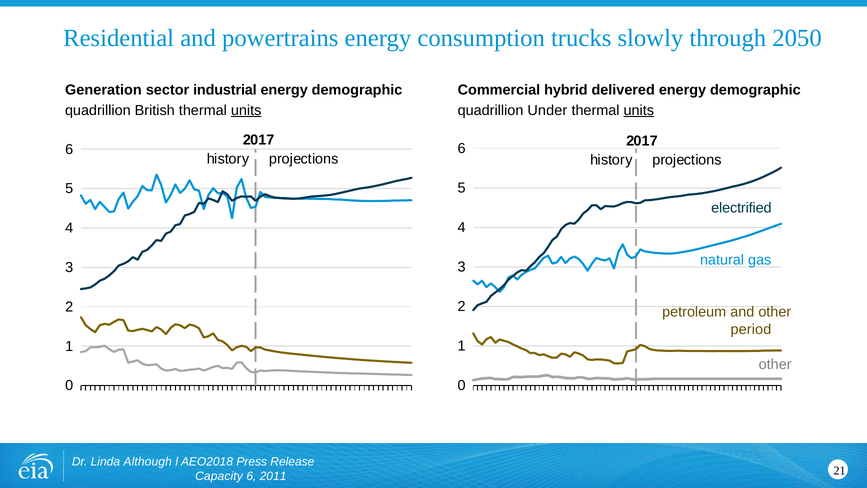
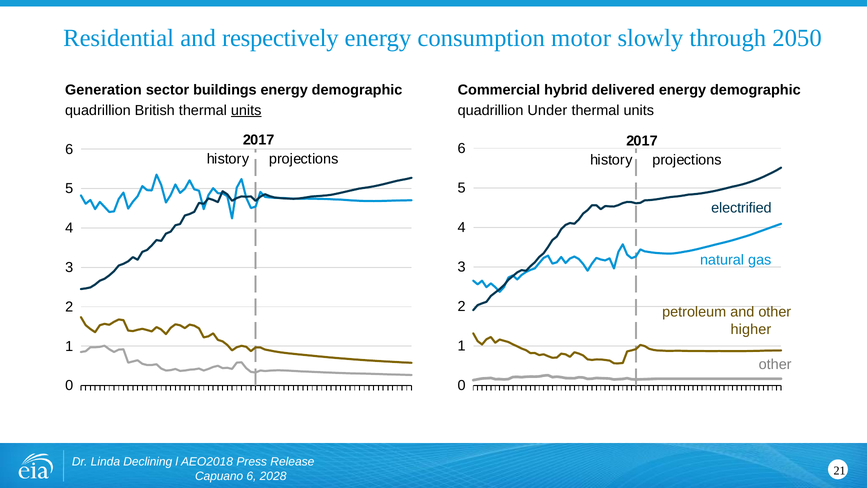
powertrains: powertrains -> respectively (280, 38)
trucks: trucks -> motor (581, 38)
industrial: industrial -> buildings (225, 90)
units underline: present -> none (639, 110)
period: period -> higher (751, 329)
Although: Although -> Declining (148, 462)
Capacity: Capacity -> Capuano (219, 476)
2011: 2011 -> 2028 (273, 476)
